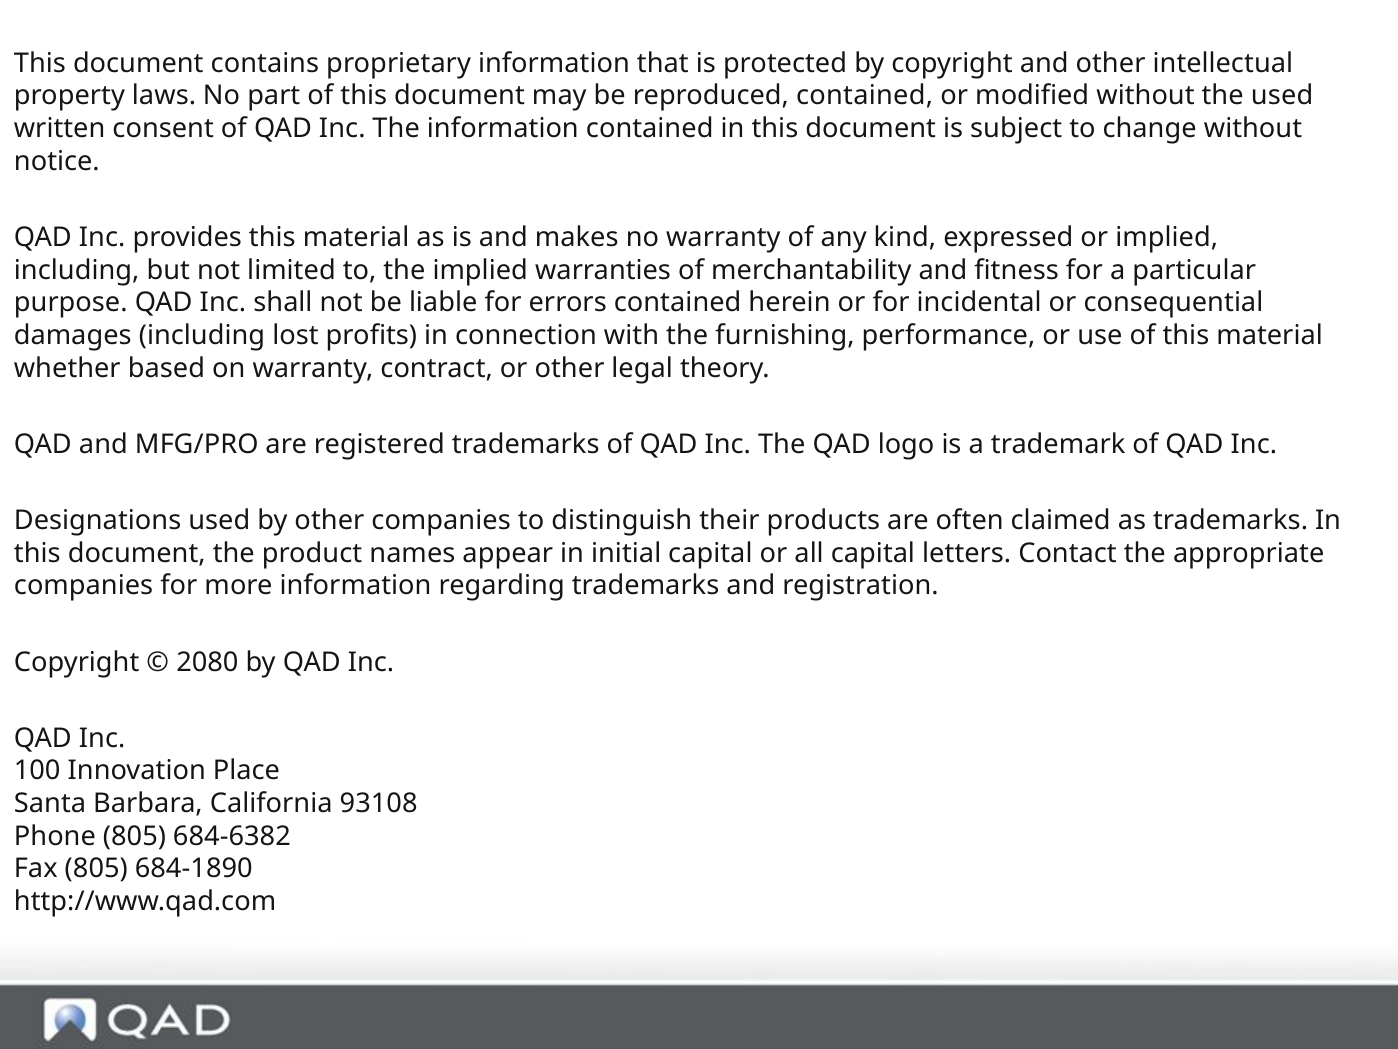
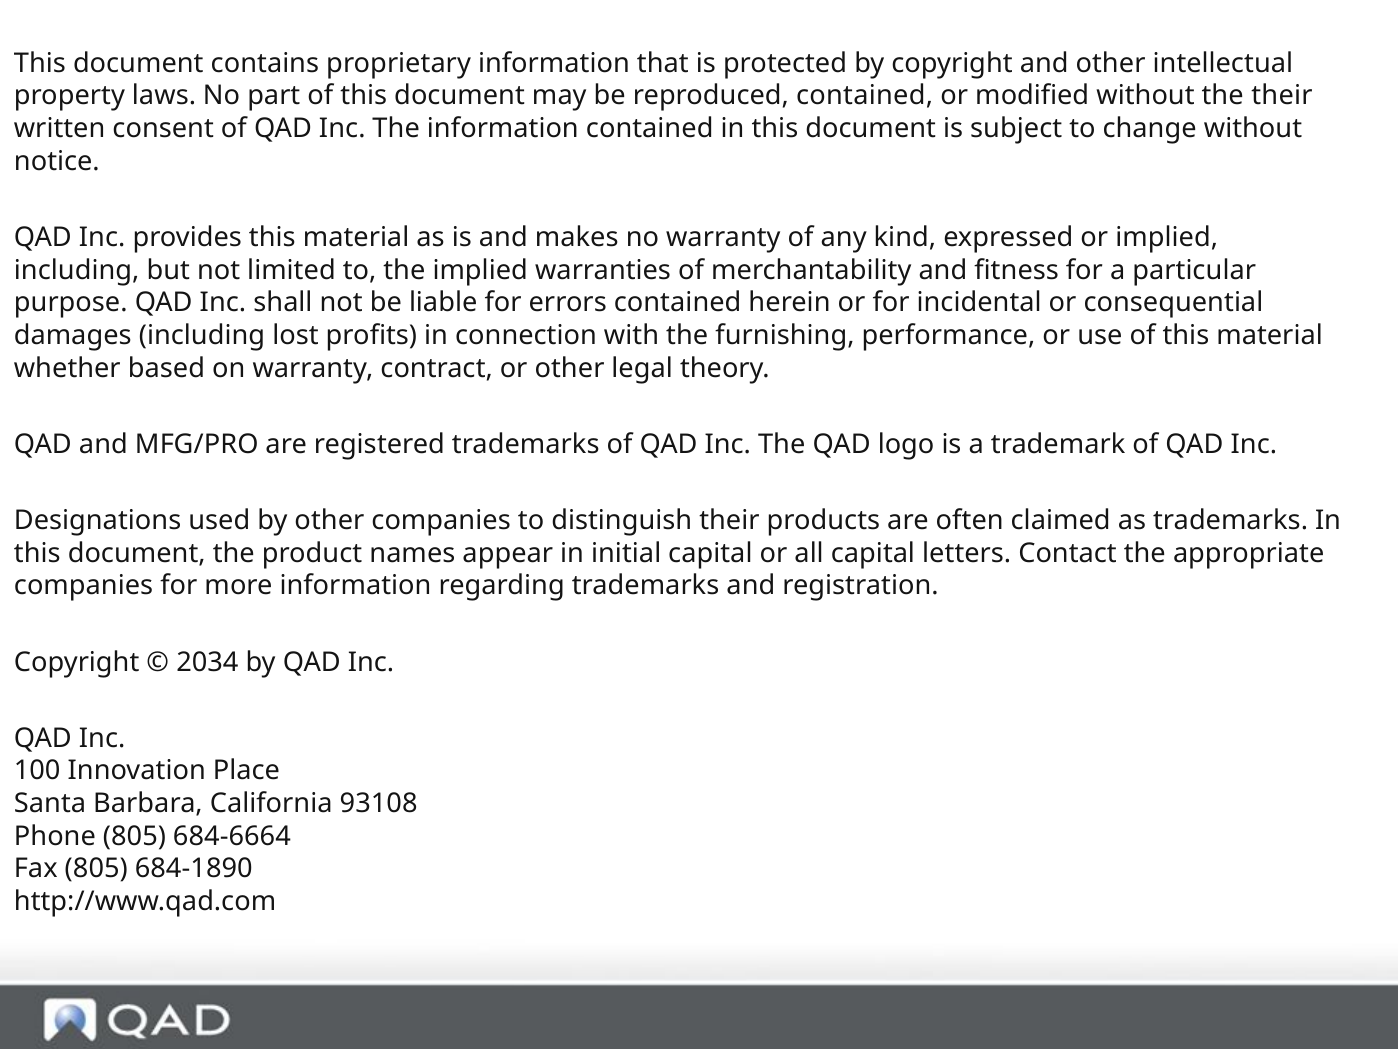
the used: used -> their (1282, 96)
2080: 2080 -> 2034 (207, 662)
684-6382: 684-6382 -> 684-6664 (232, 836)
